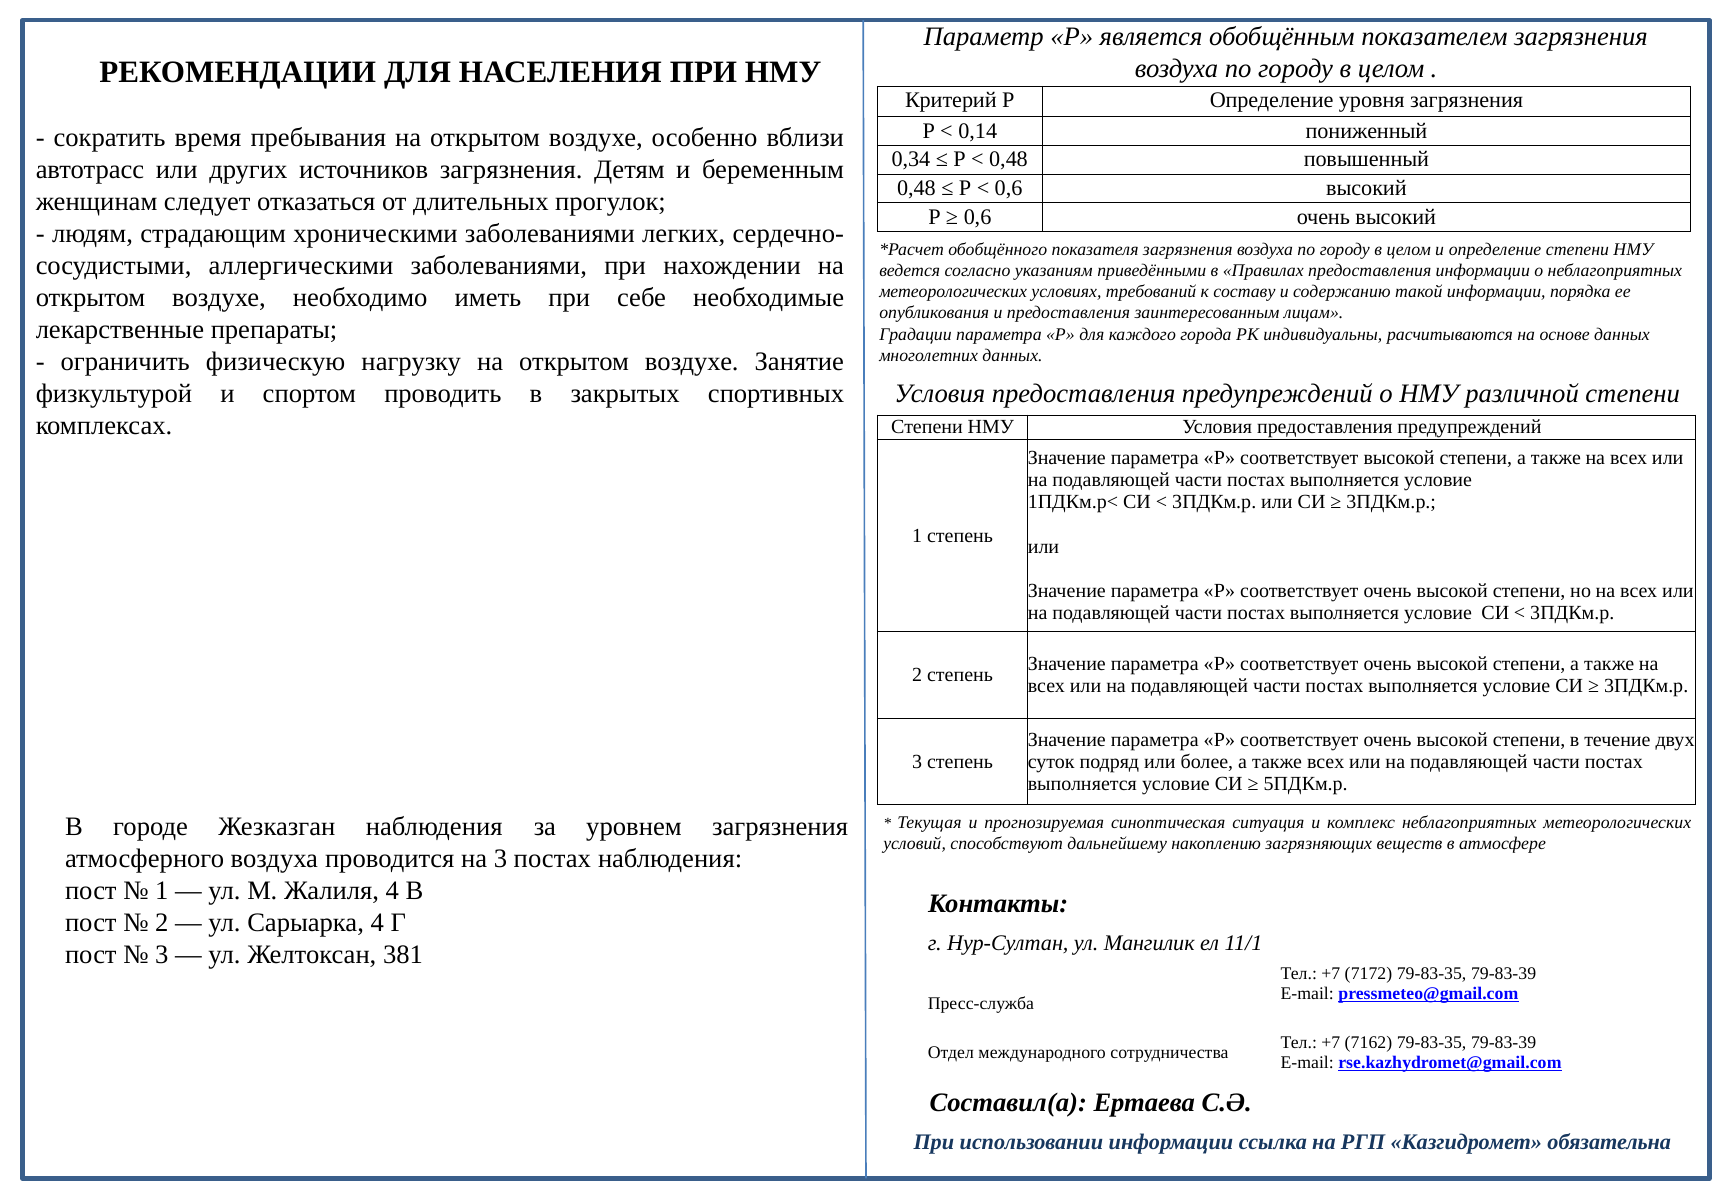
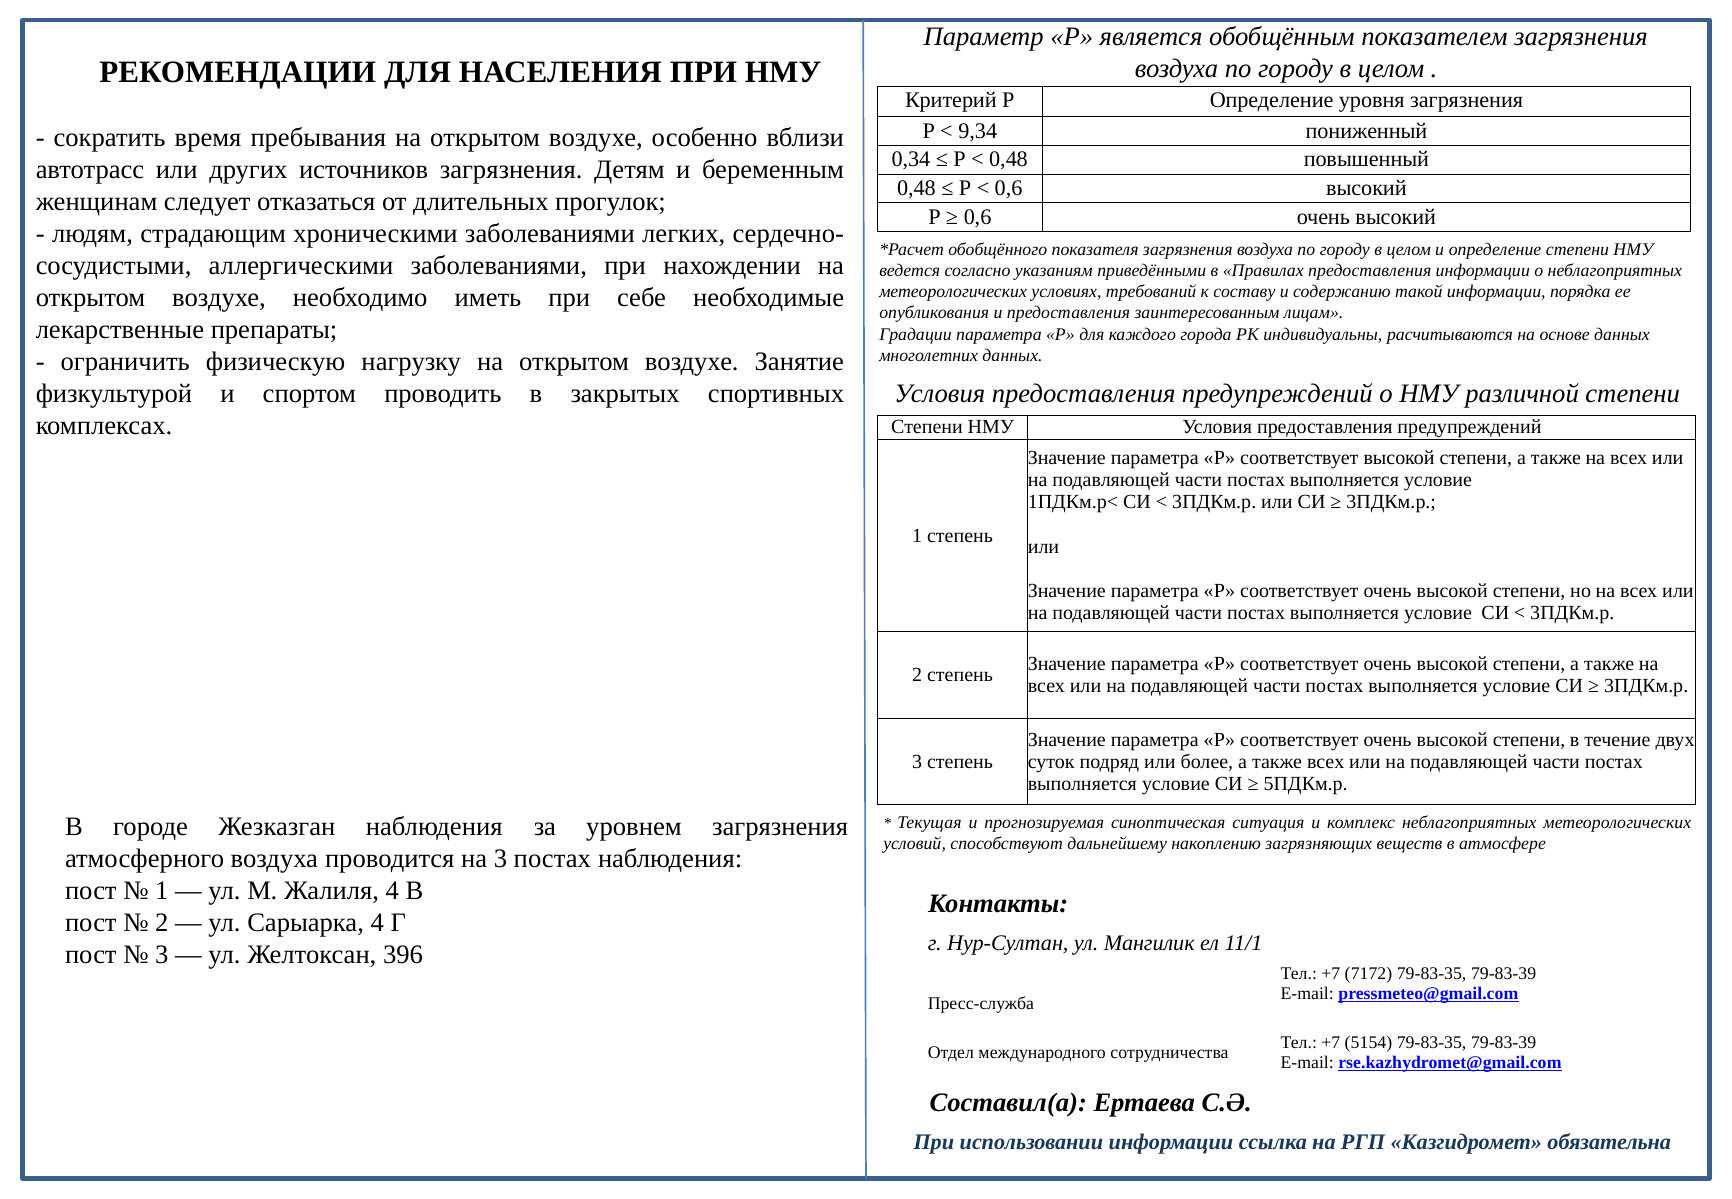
0,14: 0,14 -> 9,34 (978, 131)
381: 381 -> 396 (403, 954)
7162: 7162 -> 5154 (1368, 1043)
